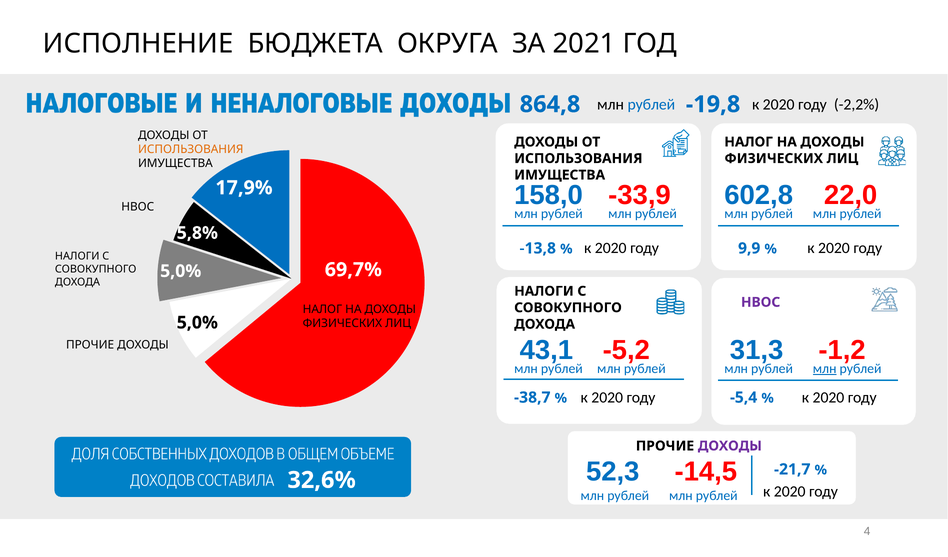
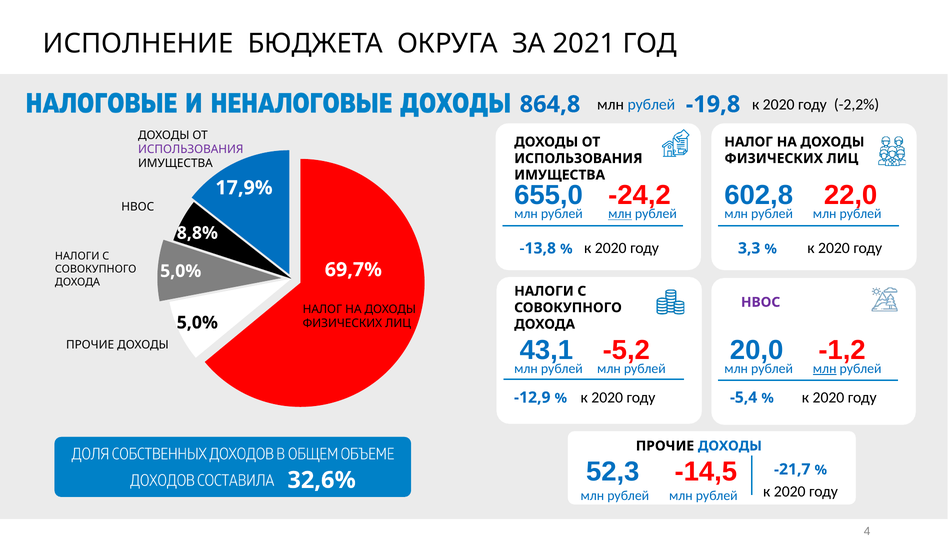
ИСПОЛЬЗОВАНИЯ colour: orange -> purple (191, 149)
158,0: 158,0 -> 655,0 (549, 196)
-33,9: -33,9 -> -24,2 (639, 196)
млн underline: none -> present (620, 214)
5,8%: 5,8% -> 8,8% (197, 233)
9,9: 9,9 -> 3,3 (749, 249)
31,3: 31,3 -> 20,0 (757, 350)
-38,7: -38,7 -> -12,9 (532, 398)
ДОХОДЫ colour: purple -> blue (730, 446)
